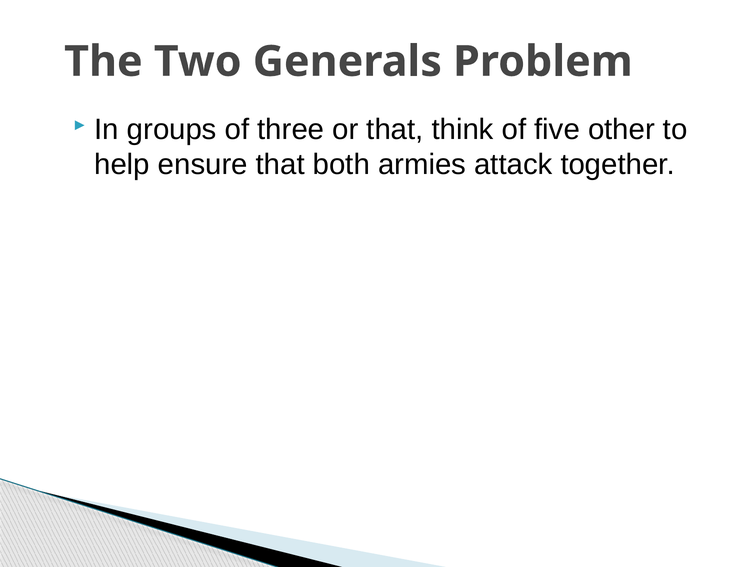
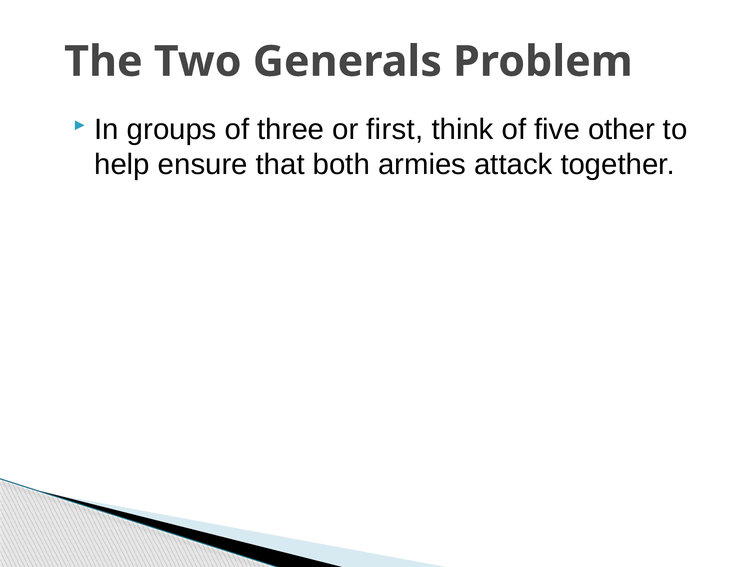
or that: that -> first (395, 129)
